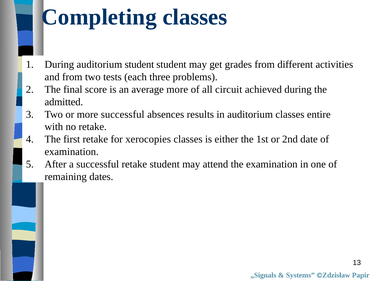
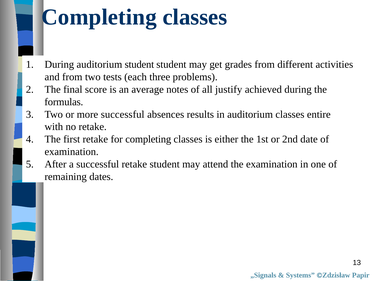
average more: more -> notes (177, 89)
circuit: circuit -> justify (229, 89)
admitted: admitted -> formulas (64, 102)
for xerocopies: xerocopies -> completing (148, 139)
